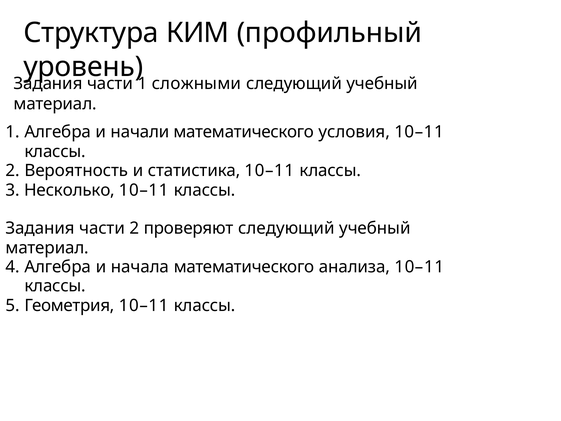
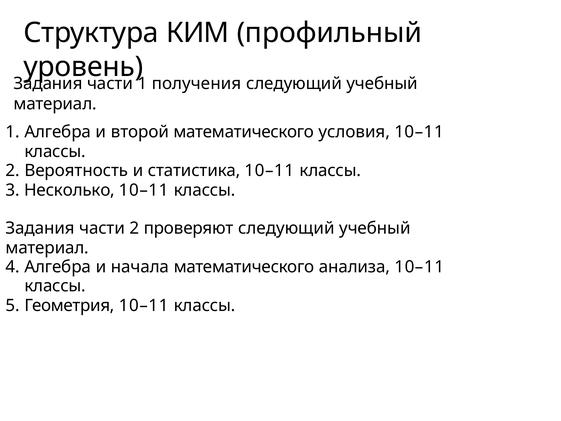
сложными: сложными -> получения (196, 84)
начали: начали -> второй (140, 132)
